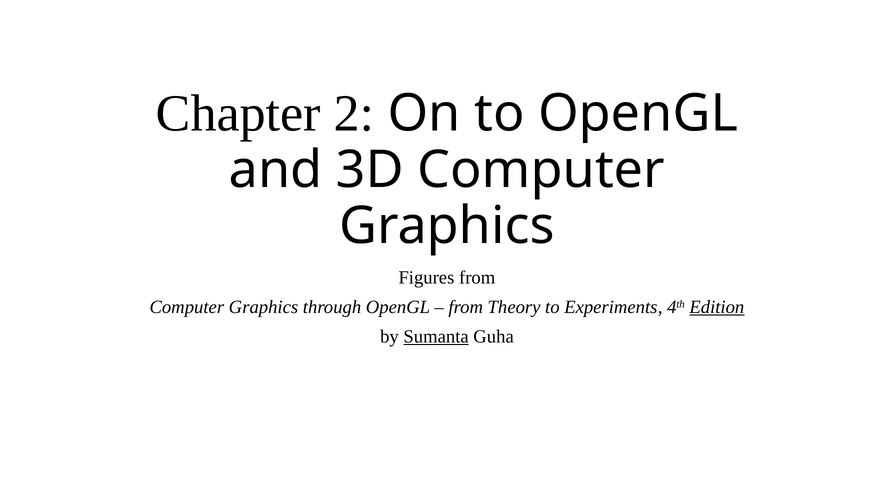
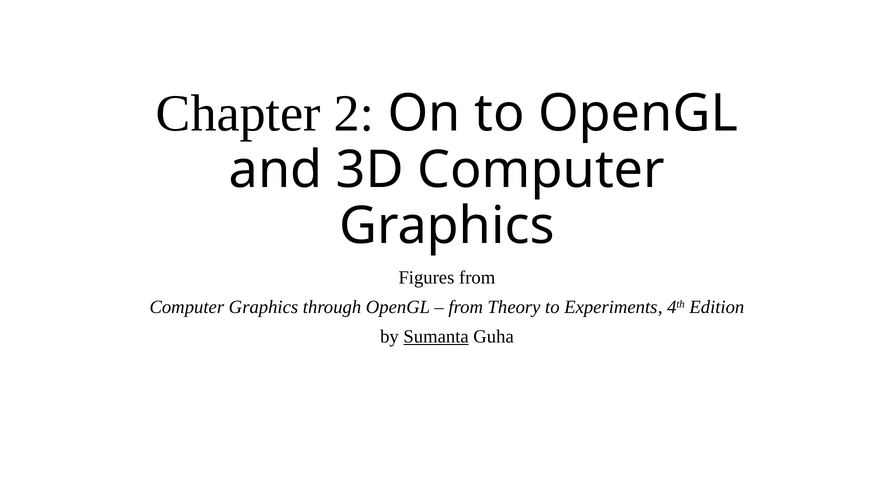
Edition underline: present -> none (717, 307)
